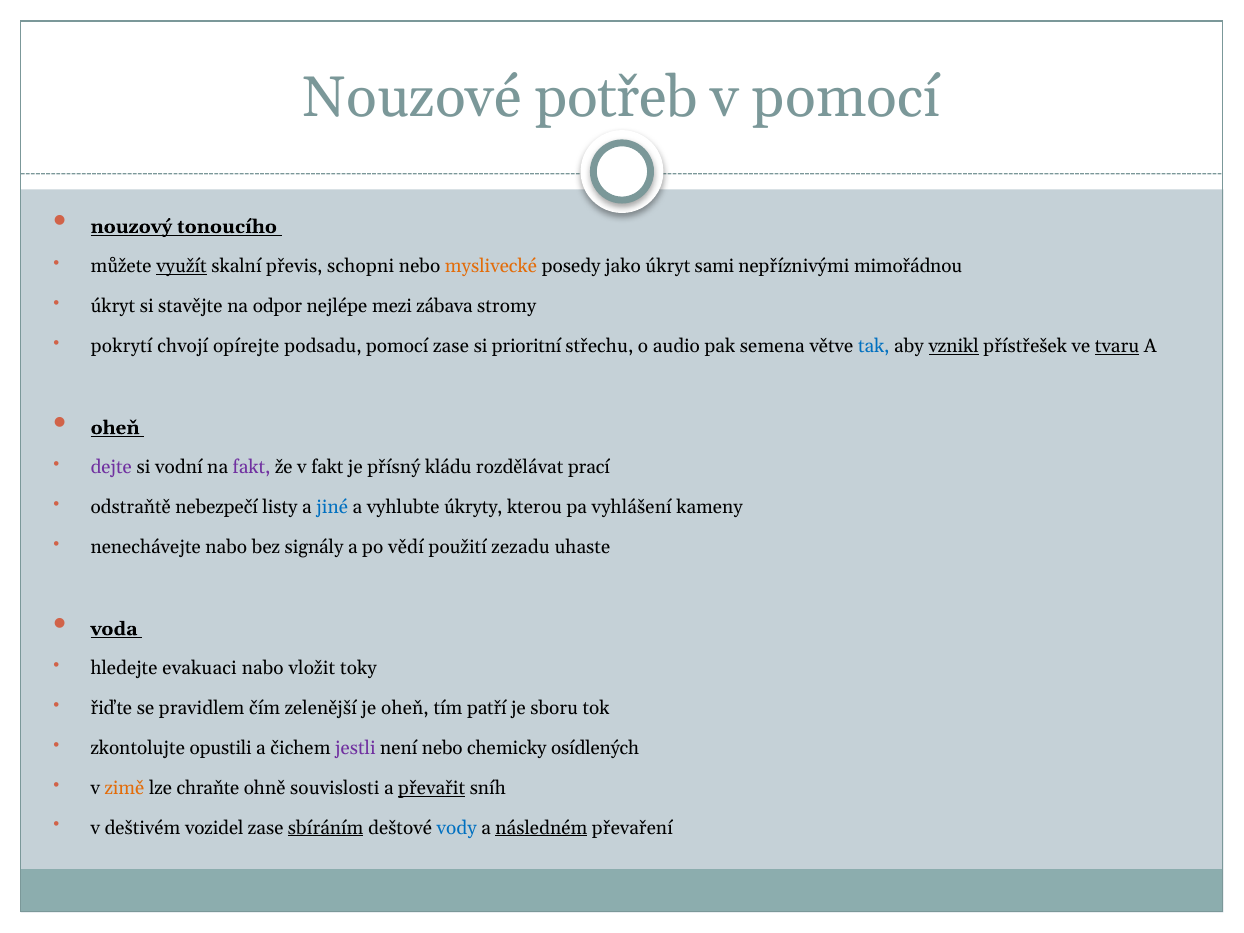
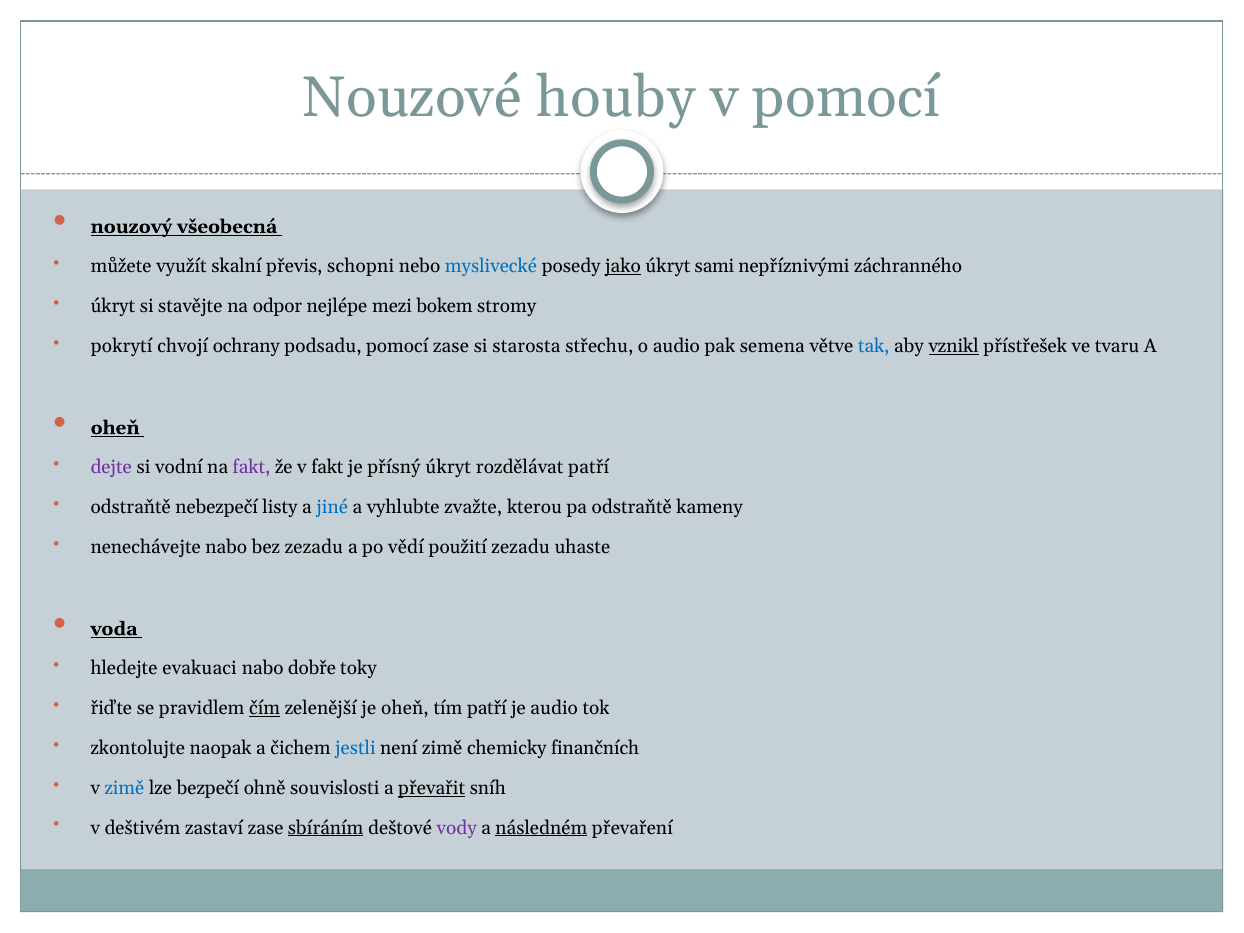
potřeb: potřeb -> houby (616, 98)
tonoucího: tonoucího -> všeobecná (227, 227)
využít underline: present -> none (181, 266)
myslivecké colour: orange -> blue (491, 266)
jako underline: none -> present (623, 266)
mimořádnou: mimořádnou -> záchranného (908, 266)
zábava: zábava -> bokem (445, 306)
opírejte: opírejte -> ochrany (246, 346)
prioritní: prioritní -> starosta (526, 346)
tvaru underline: present -> none (1117, 346)
přísný kládu: kládu -> úkryt (448, 468)
rozdělávat prací: prací -> patří (589, 468)
úkryty: úkryty -> zvažte (473, 507)
pa vyhlášení: vyhlášení -> odstraňtě (632, 507)
bez signály: signály -> zezadu (314, 547)
vložit: vložit -> dobře (312, 669)
čím underline: none -> present (265, 708)
je sboru: sboru -> audio (554, 708)
opustili: opustili -> naopak (221, 748)
jestli colour: purple -> blue (355, 748)
není nebo: nebo -> zimě (442, 748)
osídlených: osídlených -> finančních (595, 748)
zimě colour: orange -> blue (124, 788)
chraňte: chraňte -> bezpečí (208, 788)
vozidel: vozidel -> zastaví (214, 828)
vody colour: blue -> purple (457, 828)
